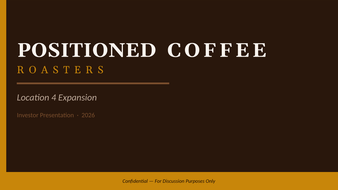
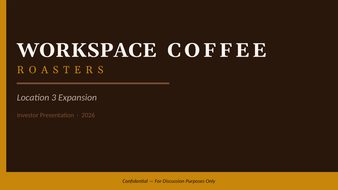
POSITIONED: POSITIONED -> WORKSPACE (87, 50)
4: 4 -> 3 (54, 98)
